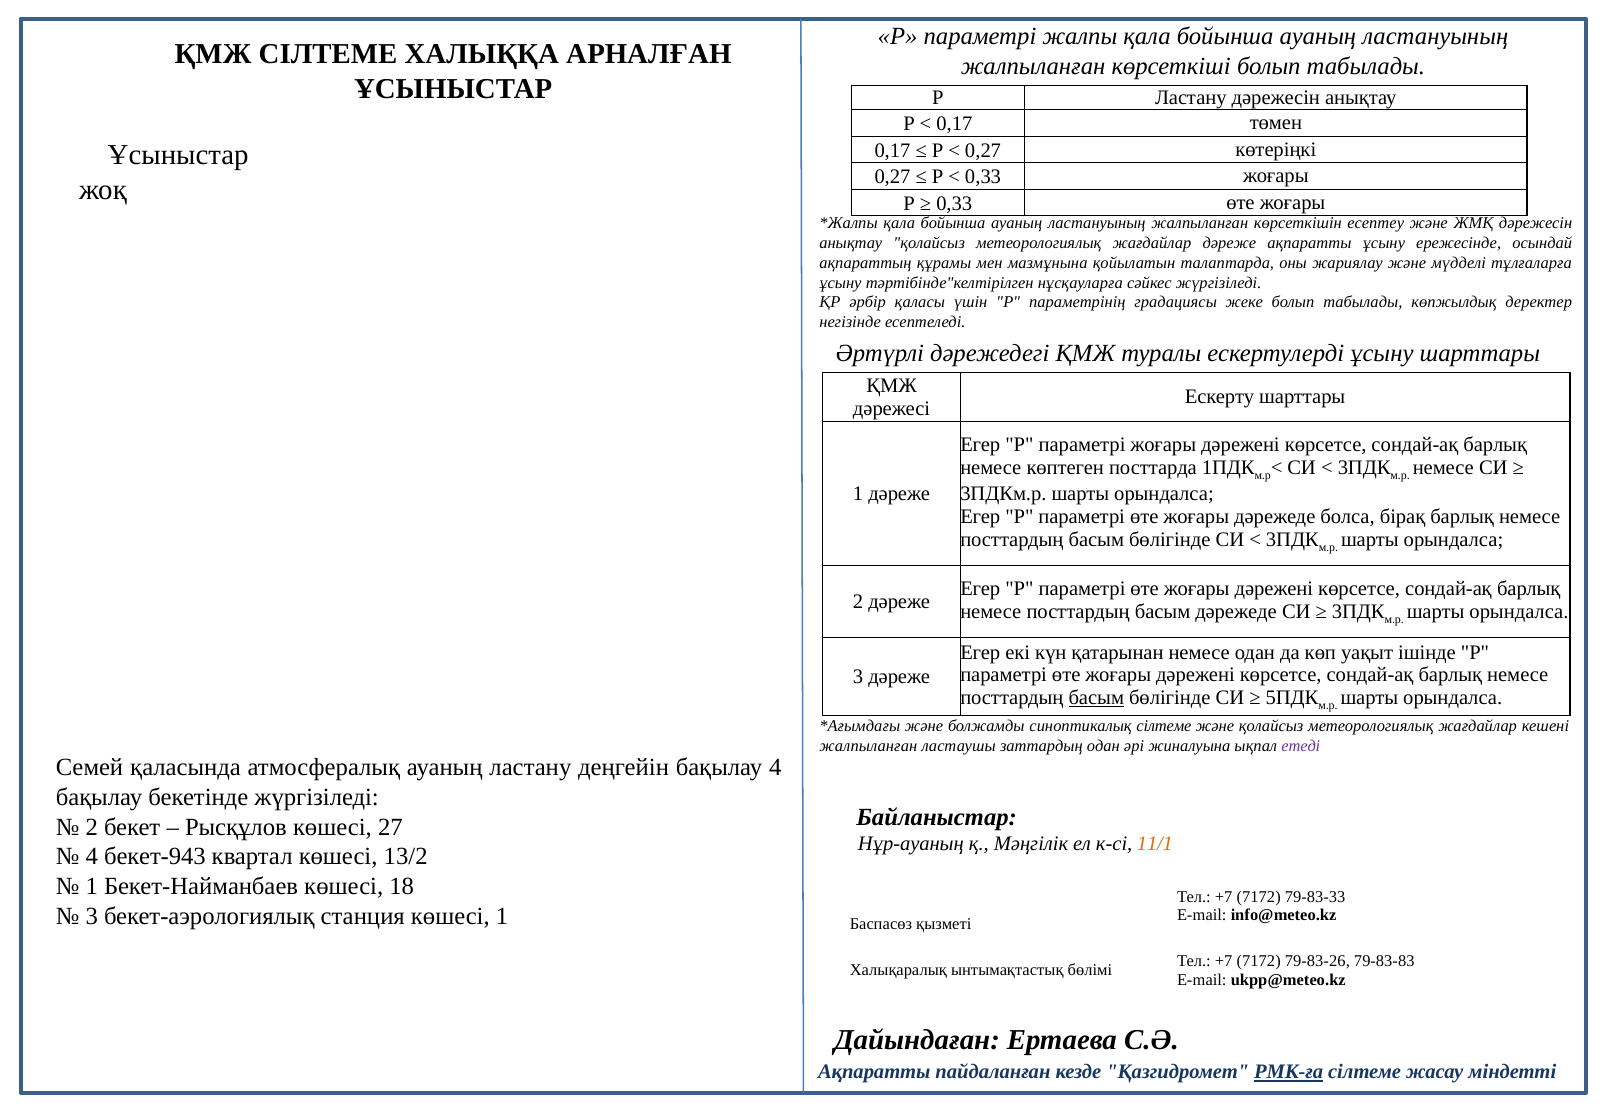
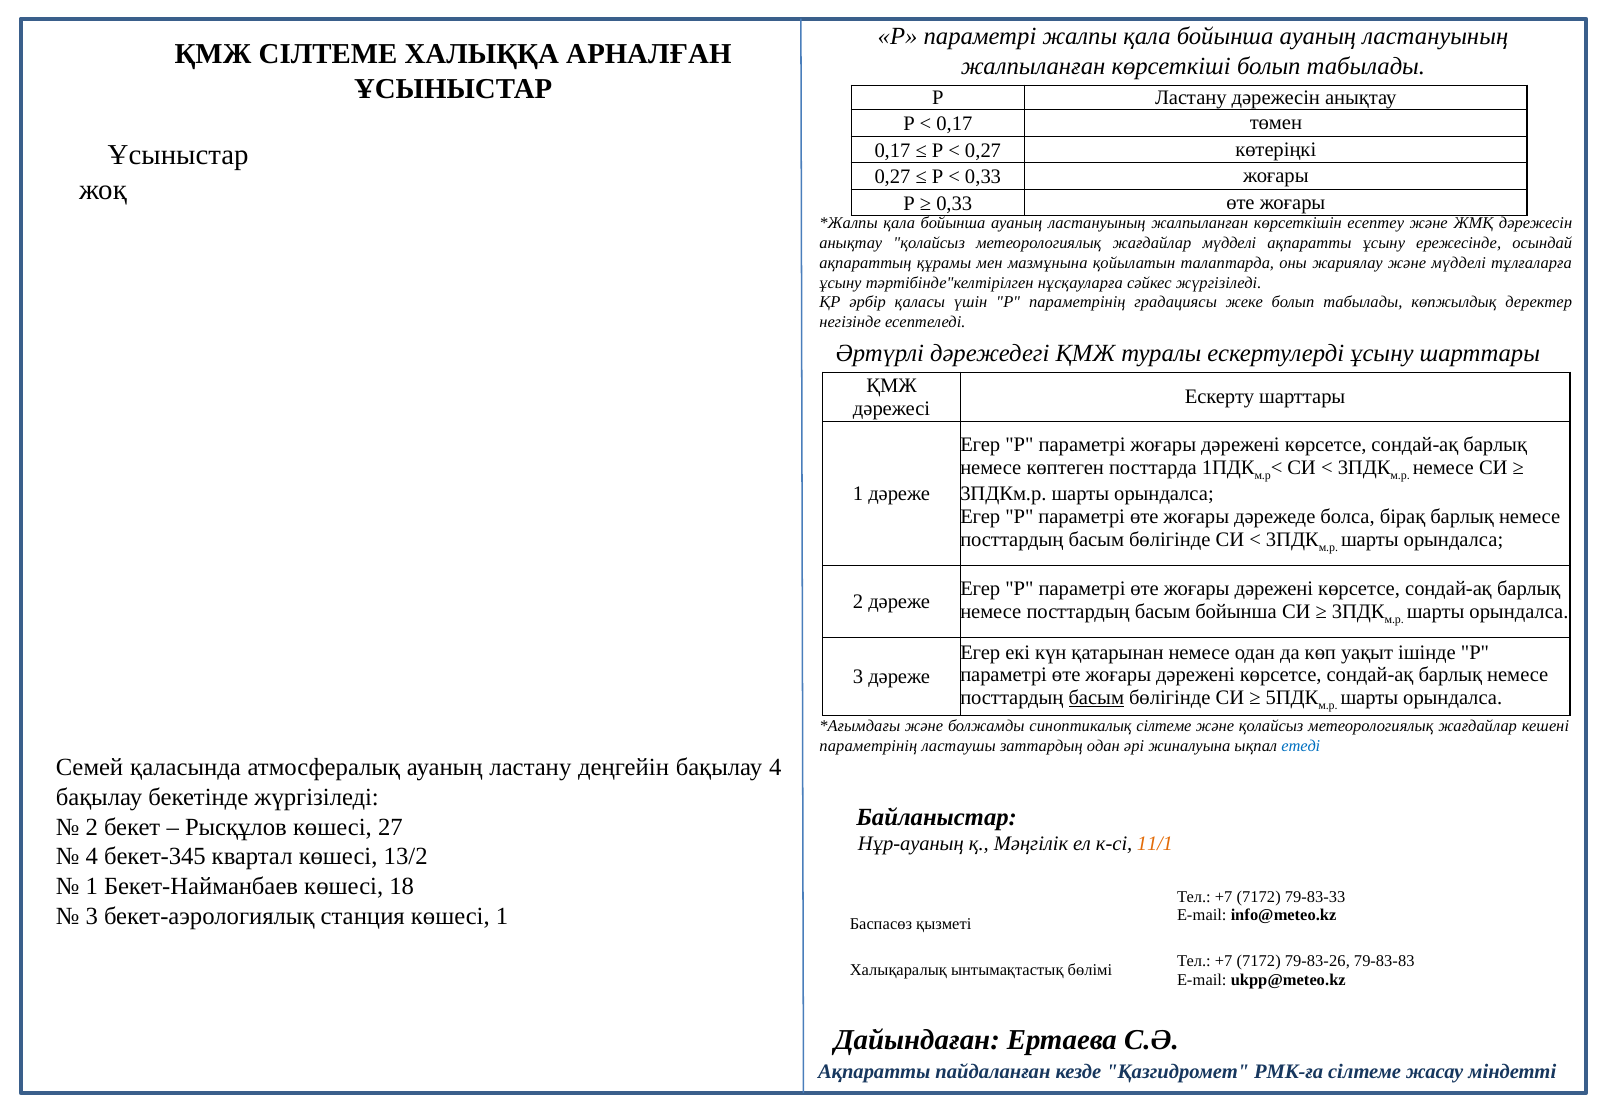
жағдайлар дәреже: дәреже -> мүдделі (1229, 243)
басым дәрежеде: дәрежеде -> бойынша (1236, 612)
жалпыланған: жалпыланған -> параметрінің (868, 746)
етеді colour: purple -> blue (1301, 746)
бекет-943: бекет-943 -> бекет-345 (155, 857)
РМК-ға underline: present -> none (1289, 1073)
